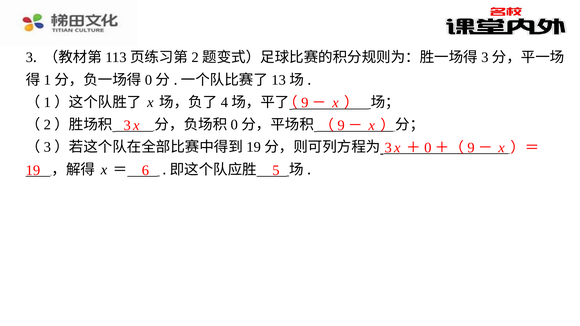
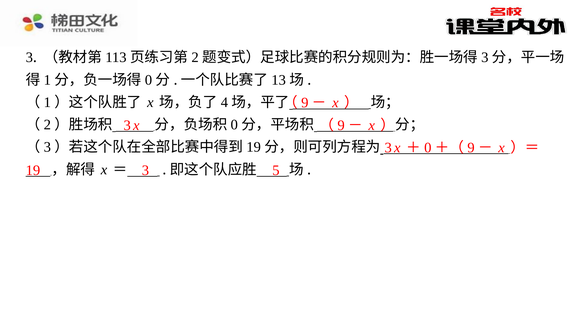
19 6: 6 -> 3 (145, 171)
